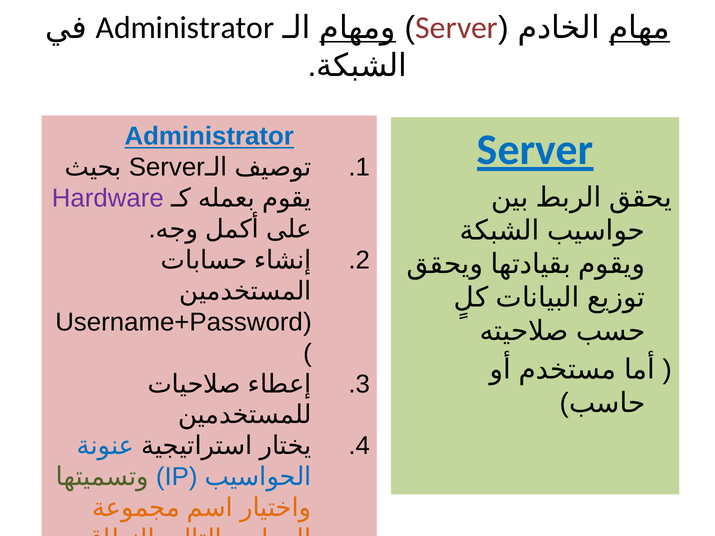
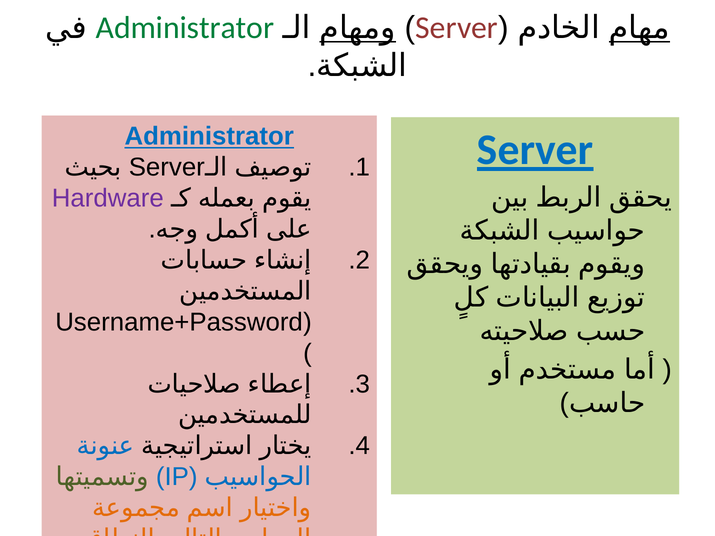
Administrator colour: black -> green (185, 28)
